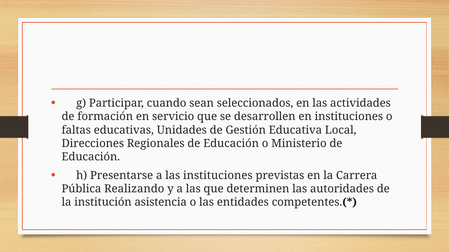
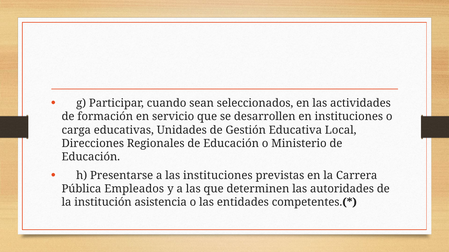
faltas: faltas -> carga (76, 130)
Realizando: Realizando -> Empleados (134, 189)
